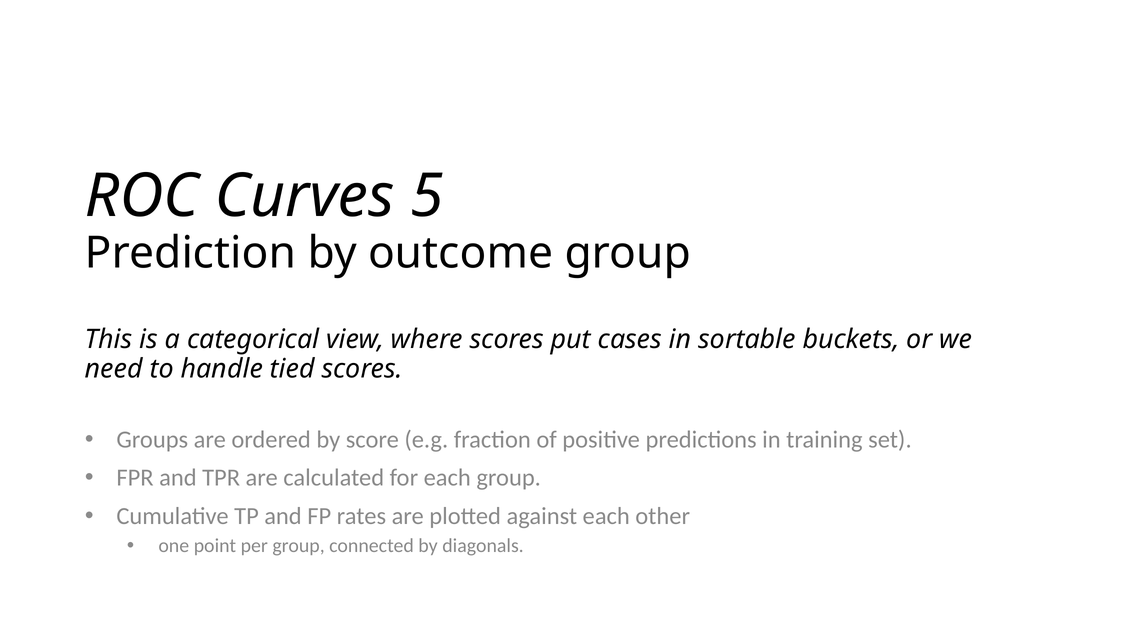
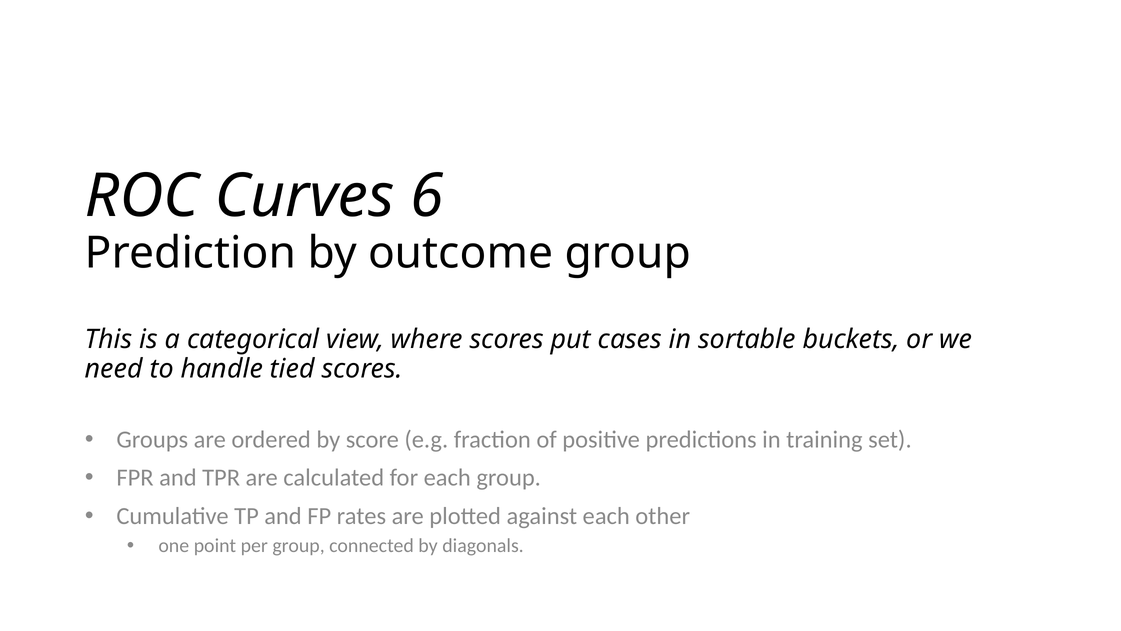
5: 5 -> 6 (427, 196)
